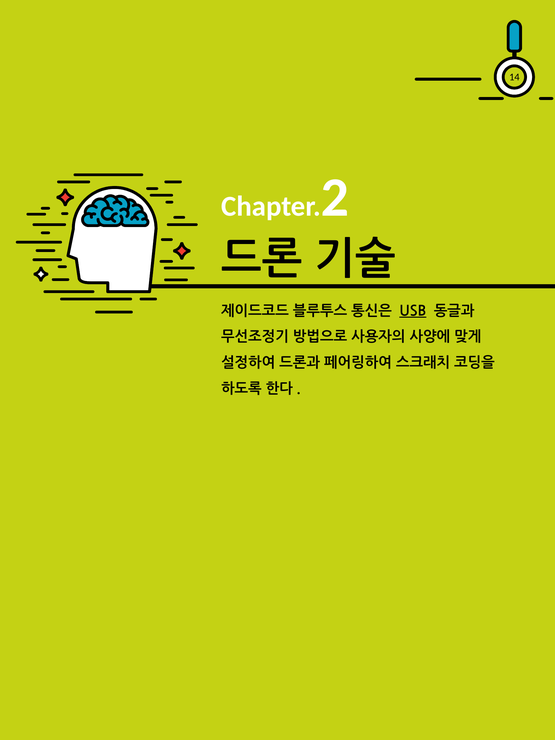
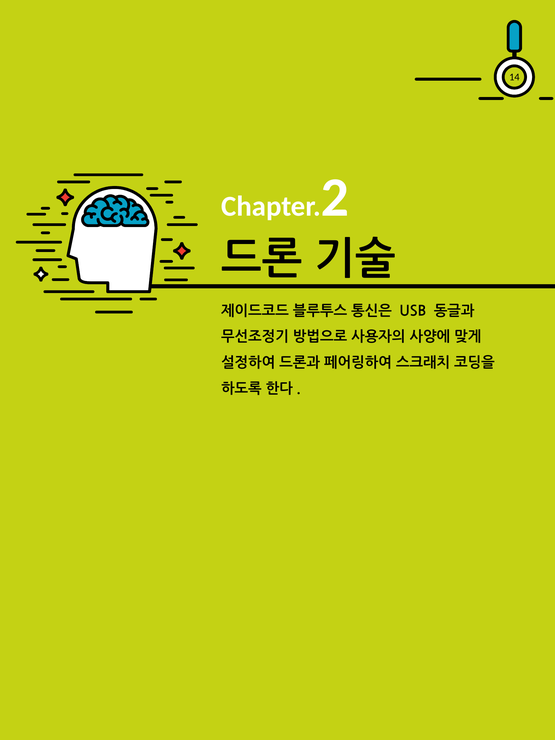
USB underline: present -> none (413, 311)
